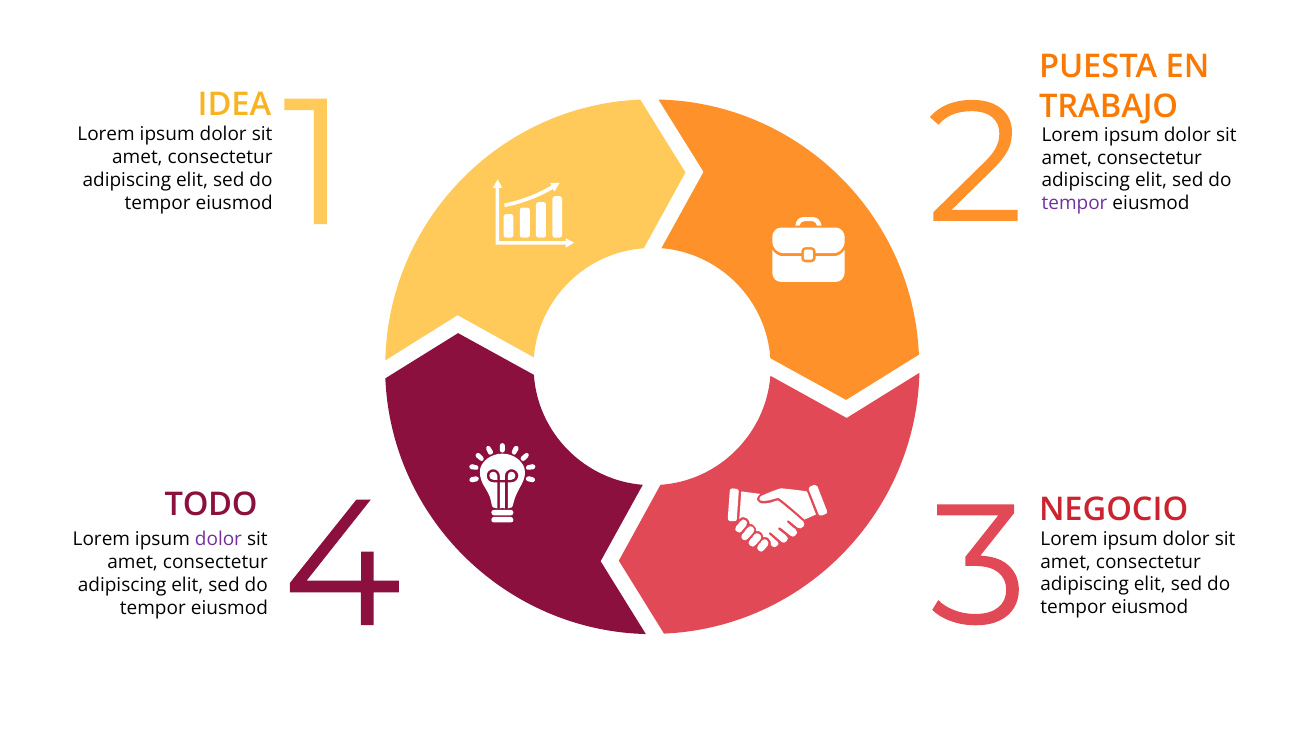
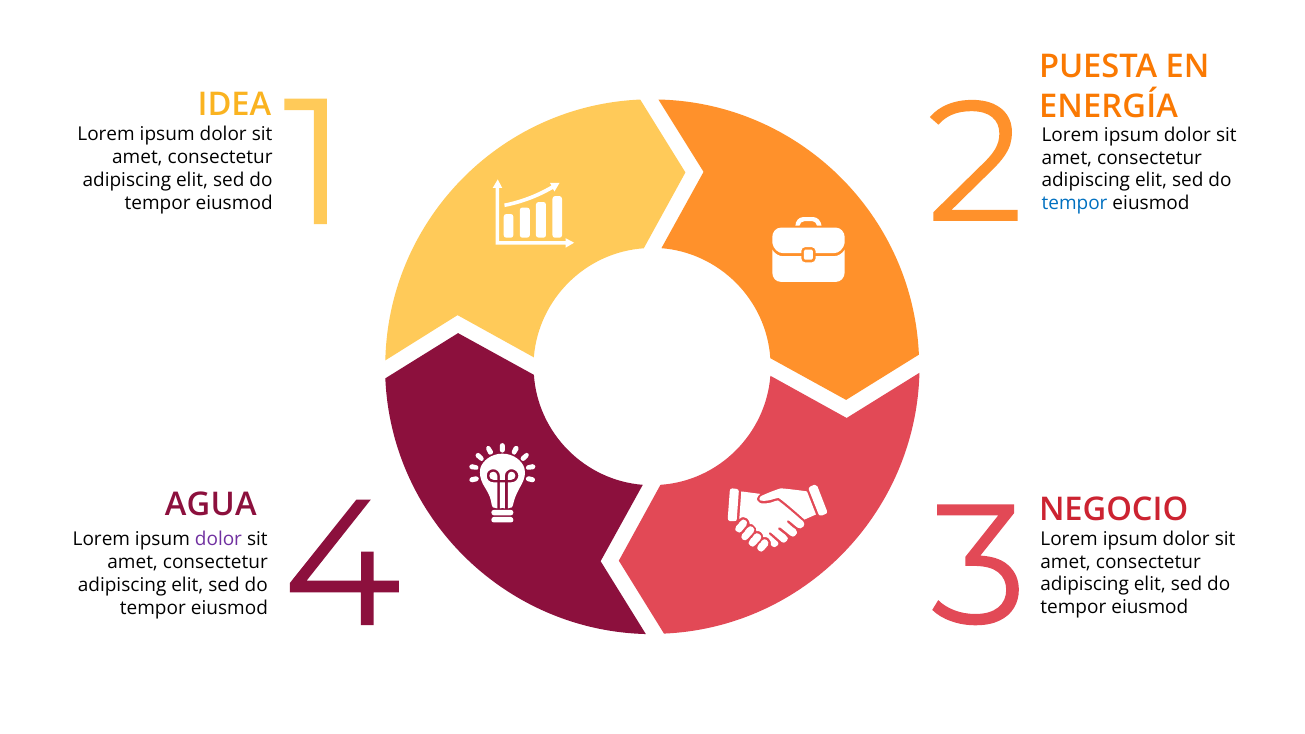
TRABAJO: TRABAJO -> ENERGÍA (1108, 106)
tempor colour: purple -> blue (1075, 204)
TODO: TODO -> AGUA (211, 505)
